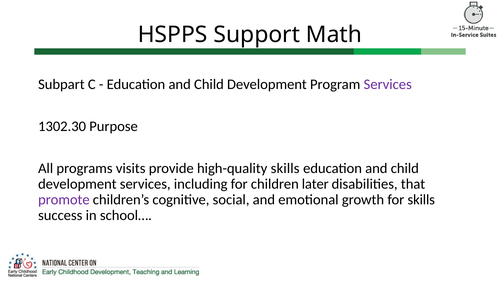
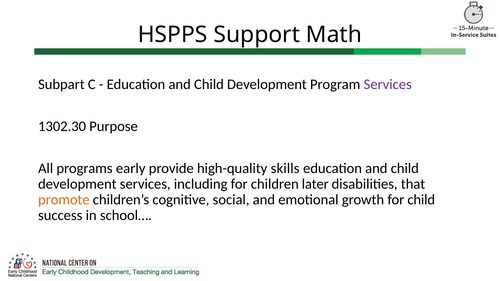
visits: visits -> early (131, 168)
promote colour: purple -> orange (64, 200)
for skills: skills -> child (421, 200)
